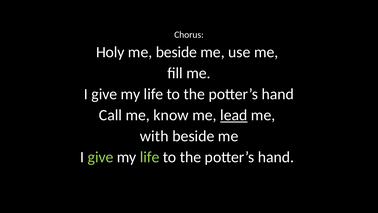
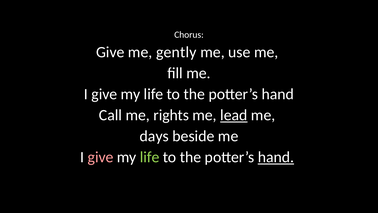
Holy: Holy -> Give (110, 52)
me beside: beside -> gently (176, 52)
know: know -> rights (171, 115)
with: with -> days (154, 136)
give colour: light green -> pink (101, 157)
hand underline: none -> present (276, 157)
